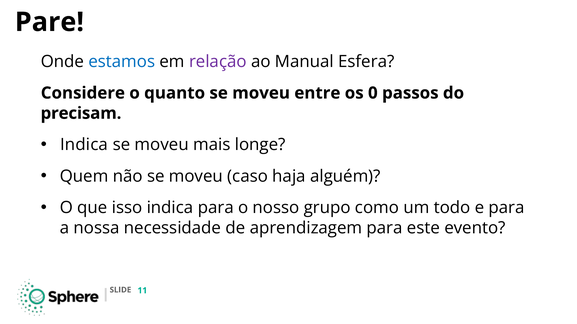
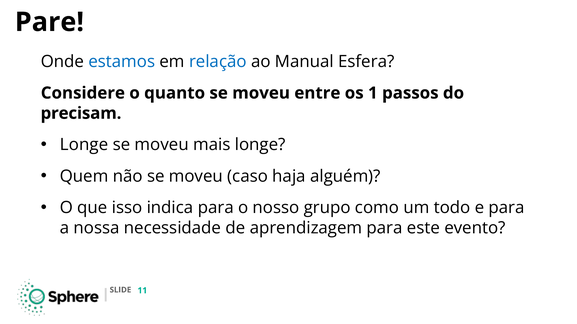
relação colour: purple -> blue (218, 62)
0: 0 -> 1 (373, 93)
Indica: Indica -> Longe (84, 145)
